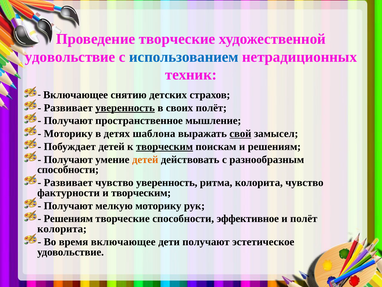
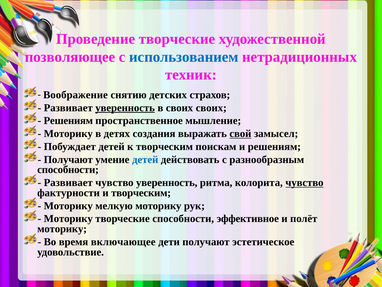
удовольствие: удовольствие -> позволяющее (70, 57)
Включающее: Включающее -> Воображение (76, 95)
своих полёт: полёт -> своих (211, 108)
Получают: Получают -> Решениям (68, 121)
шаблона: шаблона -> создания (154, 133)
творческим underline: present -> none (164, 146)
детей colour: orange -> blue (145, 159)
чувство underline: none -> present (304, 182)
Получают: Получают -> Моторику (68, 205)
Решениям: Решениям -> Моторику (68, 218)
колорита: колорита -> моторику (62, 229)
